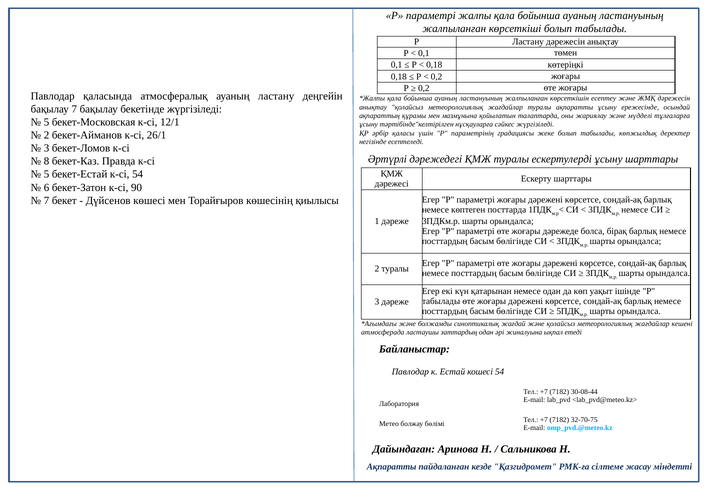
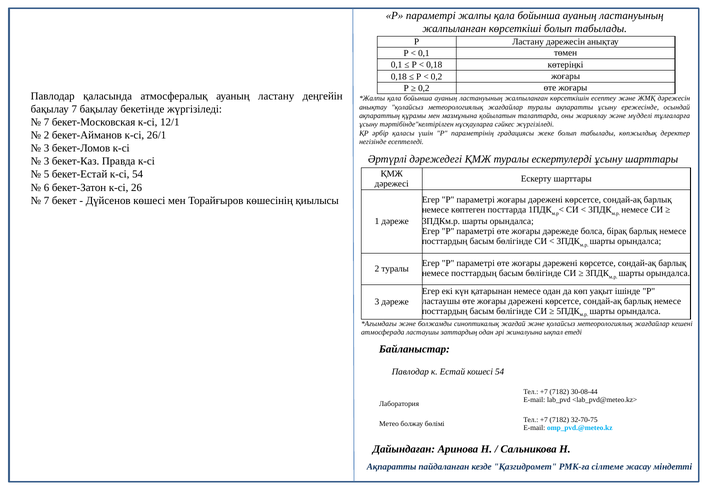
5: 5 -> 7 (47, 122)
8: 8 -> 3 (47, 161)
90: 90 -> 26 (137, 188)
табылады: табылады -> ластаушы (441, 301)
